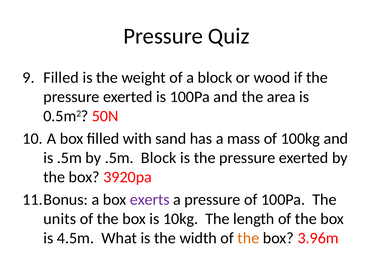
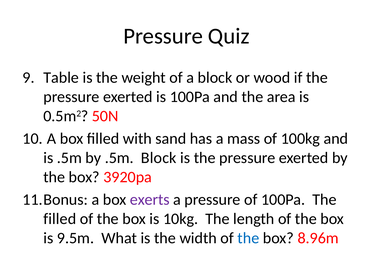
Filled: Filled -> Table (61, 78)
units: units -> filled (60, 220)
4.5m: 4.5m -> 9.5m (76, 239)
the colour: orange -> blue (248, 239)
3.96m: 3.96m -> 8.96m (318, 239)
